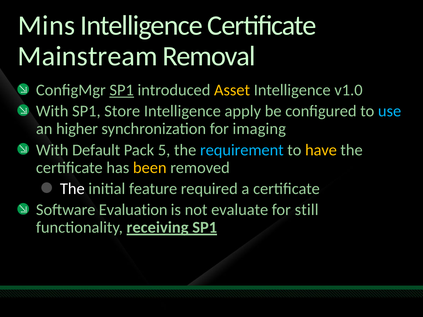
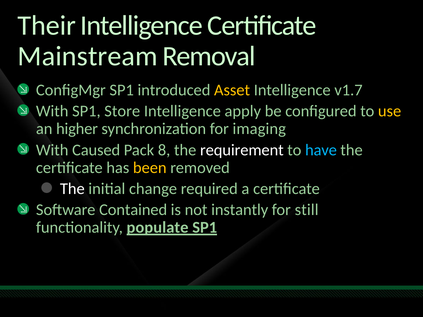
Mins: Mins -> Their (47, 26)
SP1 underline: present -> none (122, 90)
v1.0: v1.0 -> v1.7 (348, 90)
use colour: light blue -> yellow (390, 111)
Default: Default -> Caused (96, 150)
5: 5 -> 8 (164, 150)
requirement colour: light blue -> white (242, 150)
have colour: yellow -> light blue (321, 150)
feature: feature -> change (153, 189)
Evaluation: Evaluation -> Contained (133, 210)
evaluate: evaluate -> instantly (240, 210)
receiving: receiving -> populate (158, 228)
